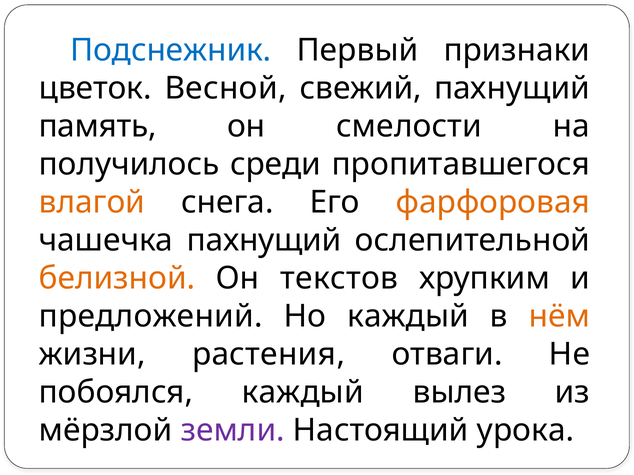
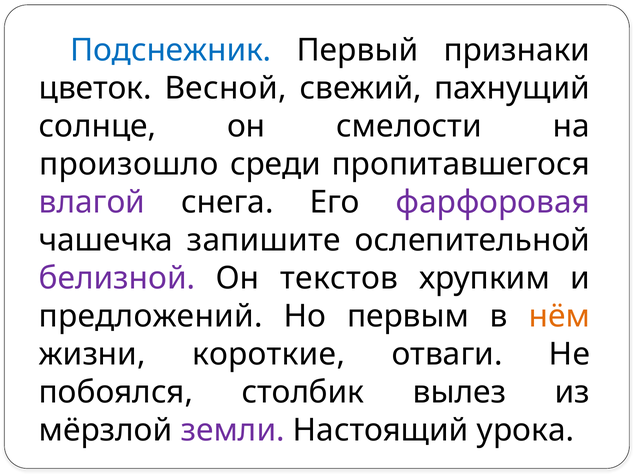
память: память -> солнце (98, 126)
получилось: получилось -> произошло (129, 164)
влагой colour: orange -> purple (92, 202)
фарфоровая colour: orange -> purple (493, 202)
чашечка пахнущий: пахнущий -> запишите (264, 240)
белизной colour: orange -> purple (117, 279)
Но каждый: каждый -> первым (408, 317)
растения: растения -> короткие (269, 355)
побоялся каждый: каждый -> столбик (303, 393)
